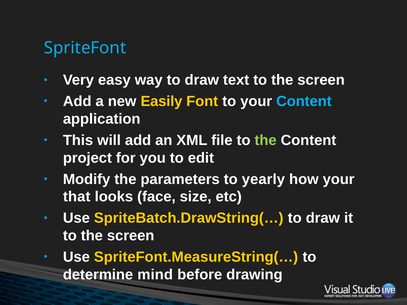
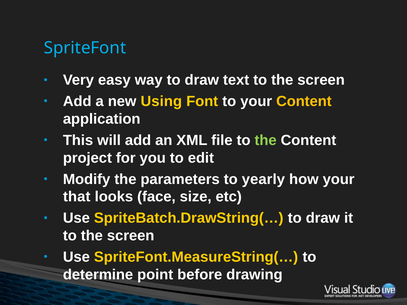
Easily: Easily -> Using (161, 101)
Content colour: light blue -> yellow (304, 101)
mind: mind -> point (155, 275)
